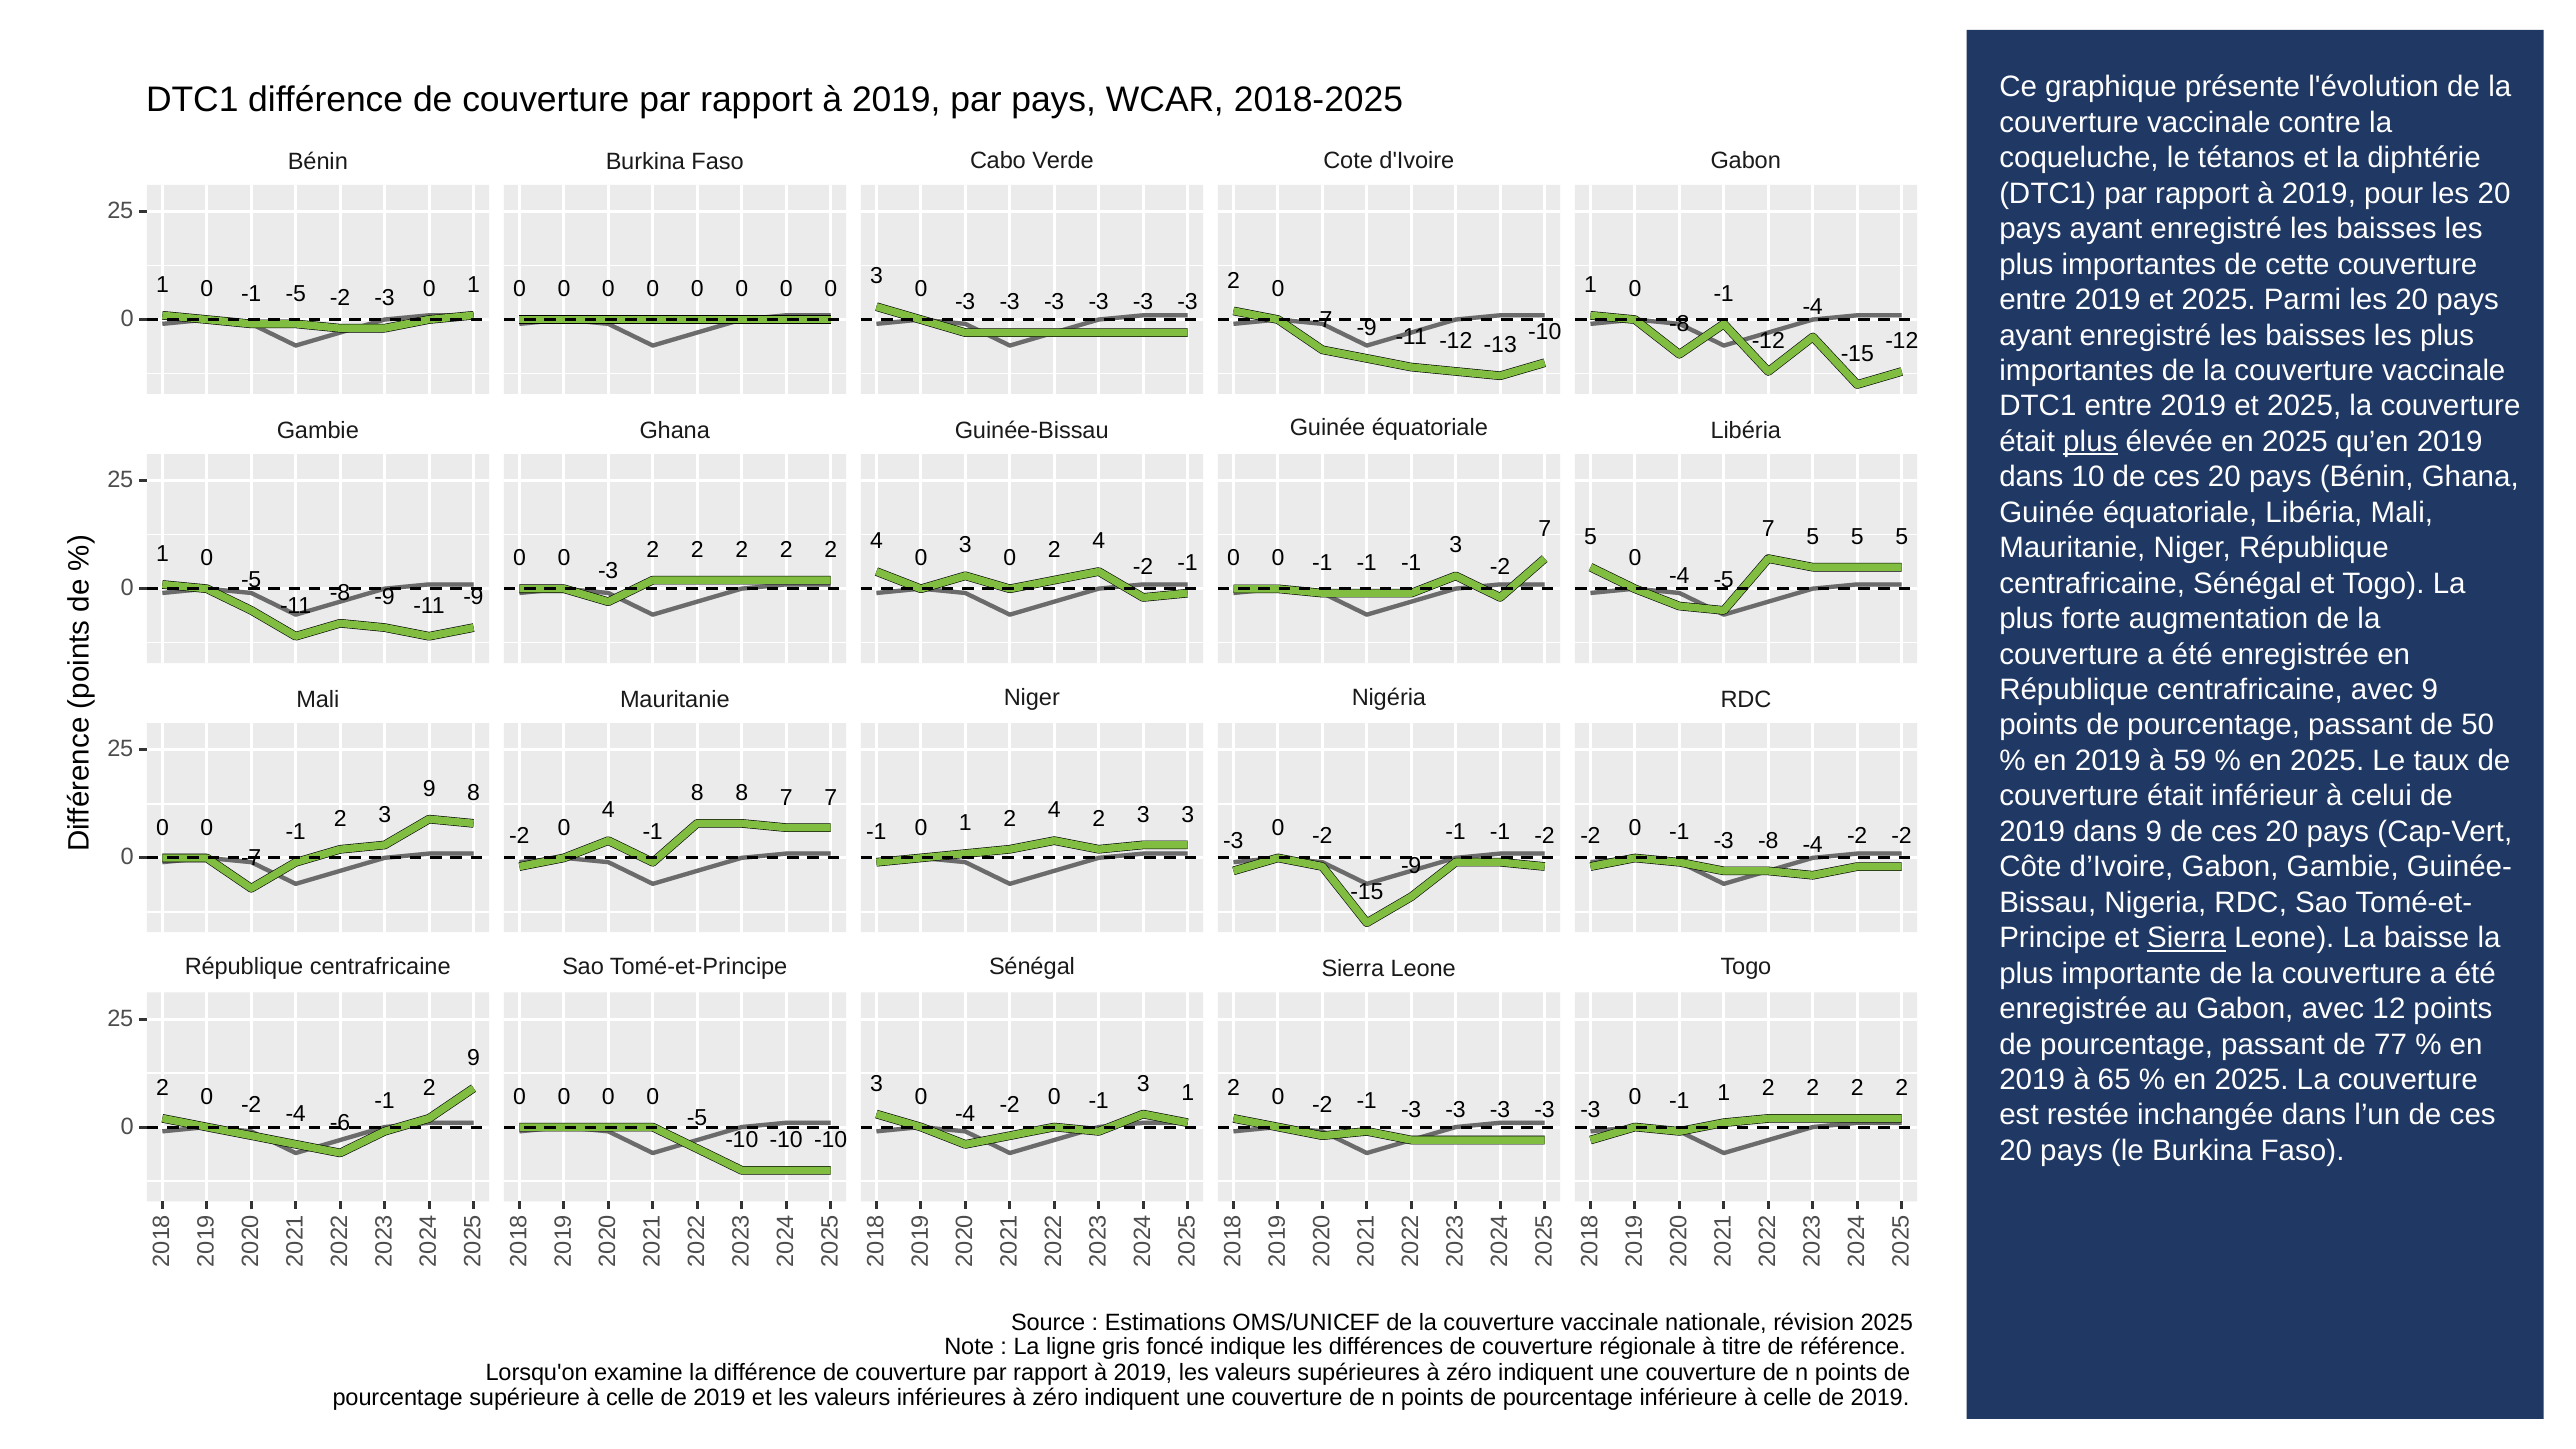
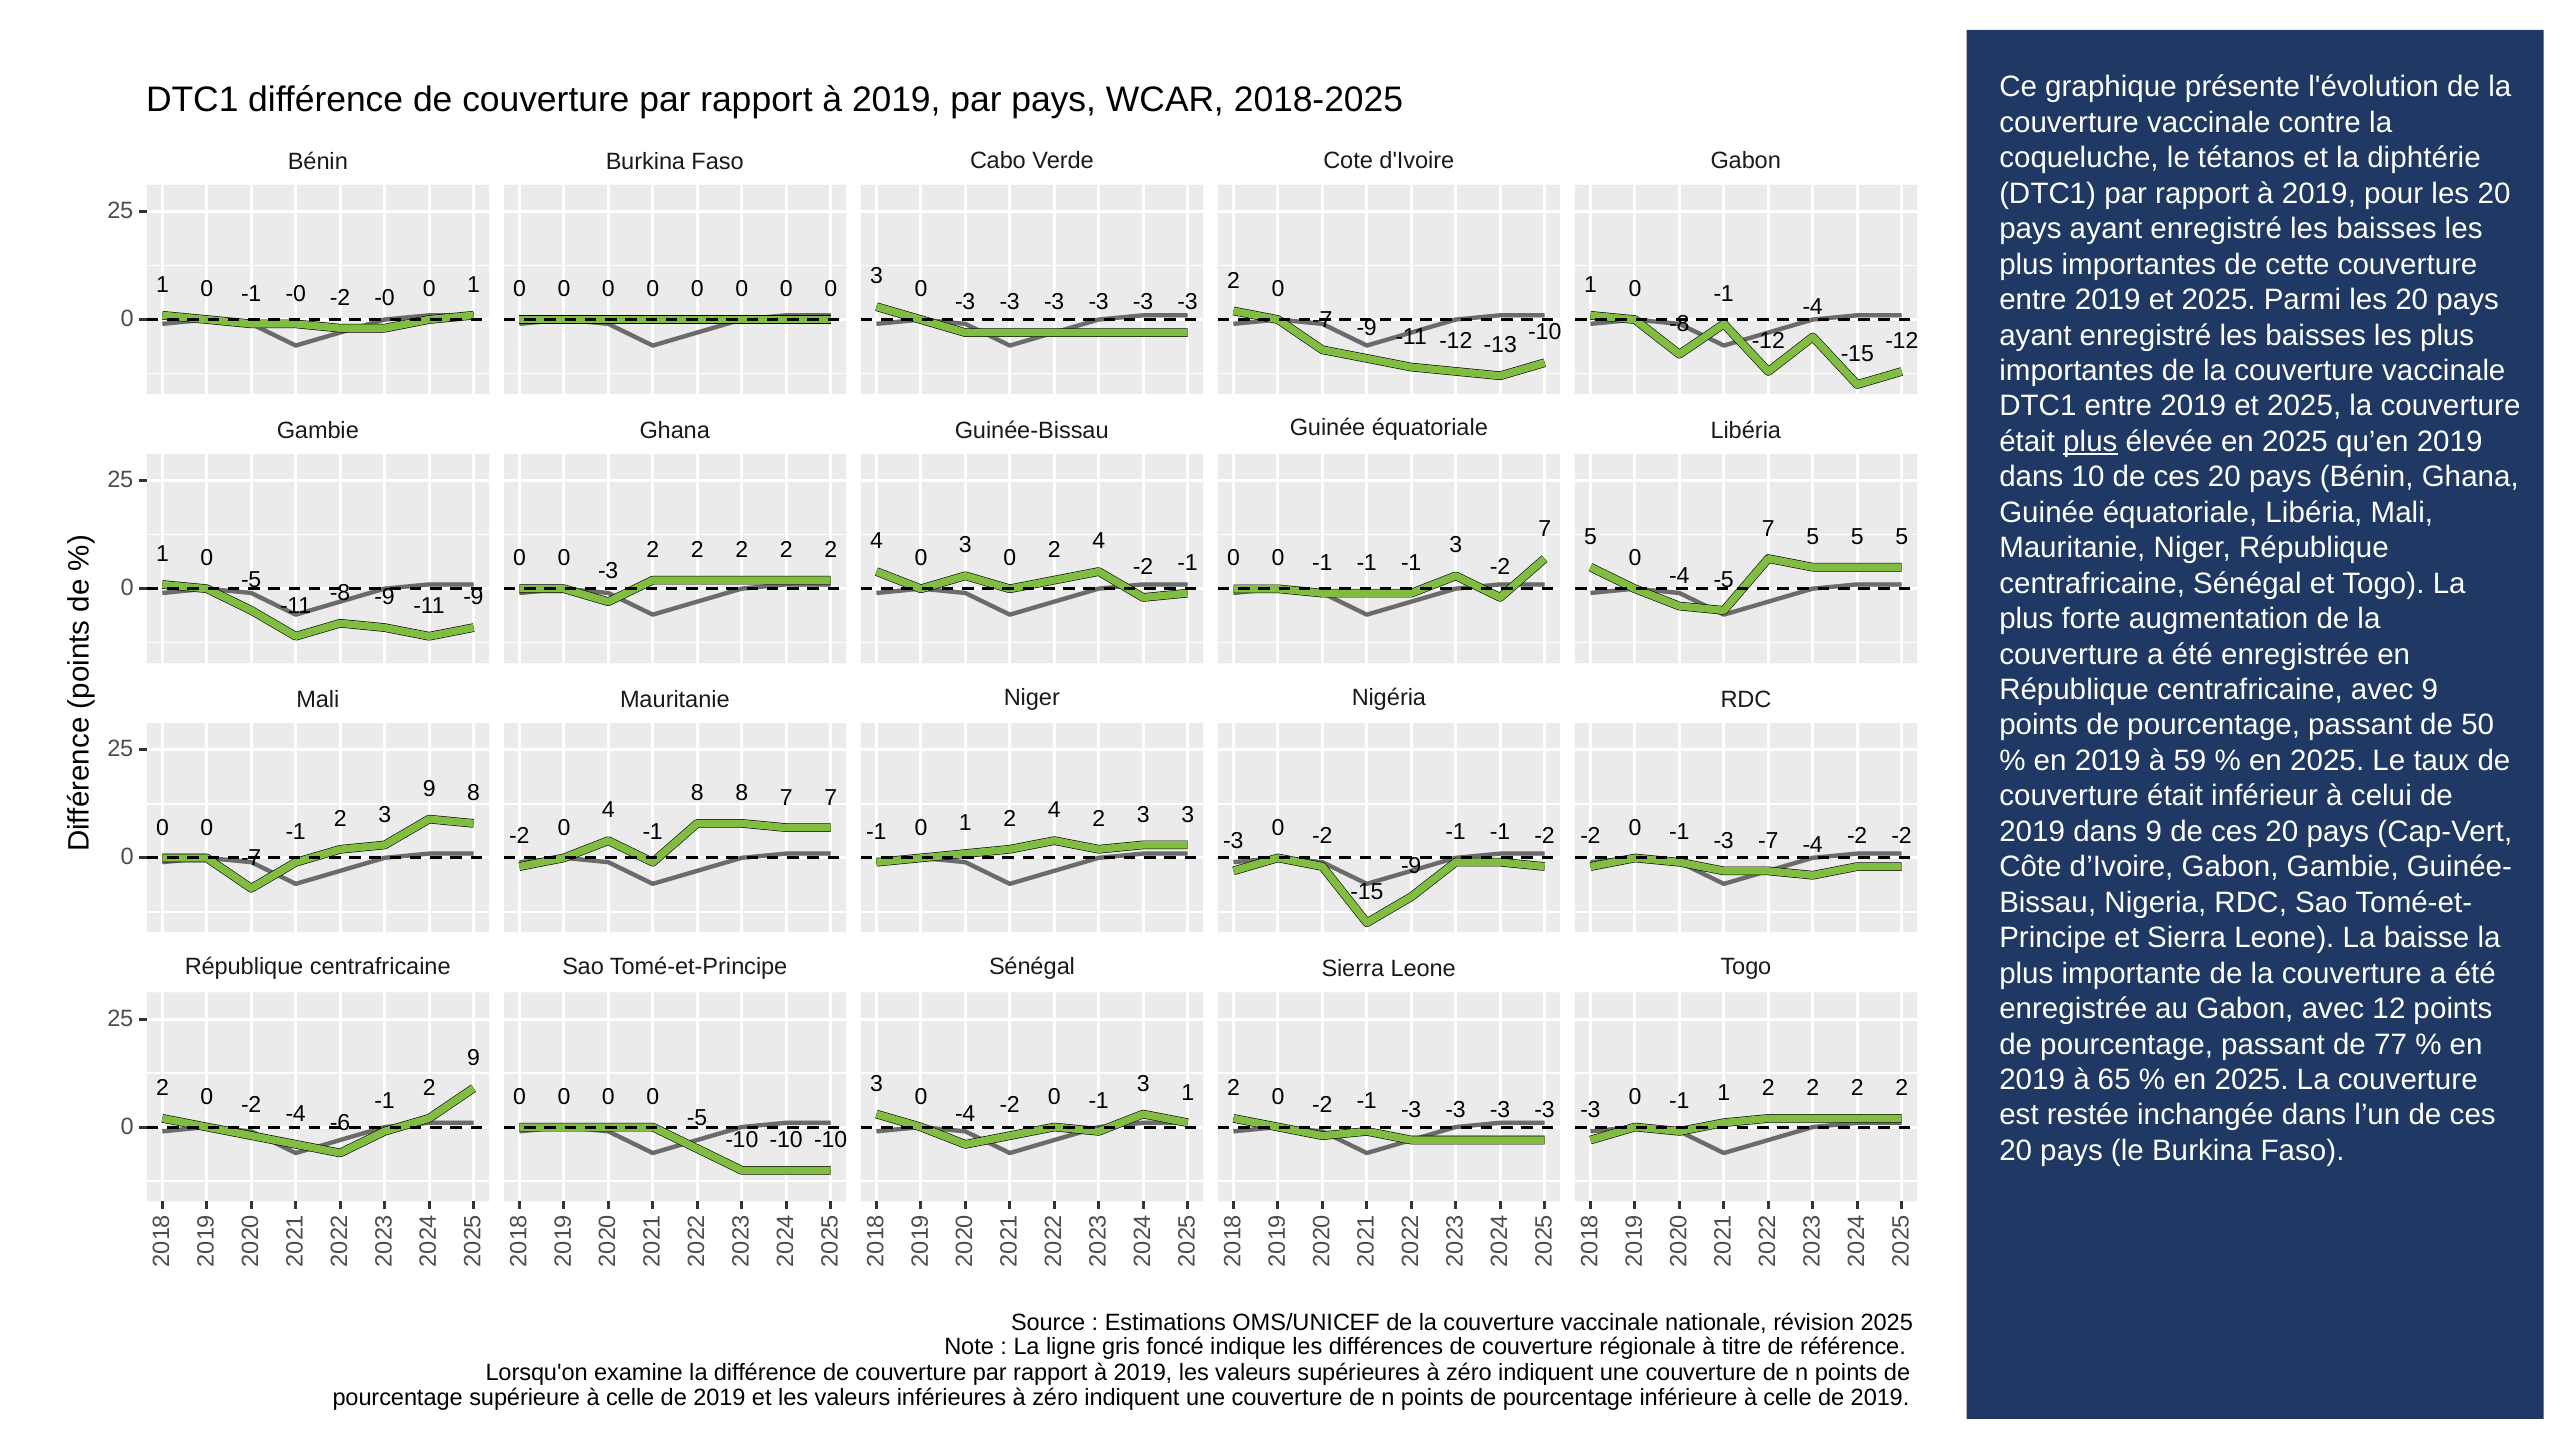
-1 -5: -5 -> -0 (296, 294)
-3: -3 -> -0 (385, 298)
-3 -8: -8 -> -7 (1768, 840)
Sierra underline: present -> none (2187, 938)
